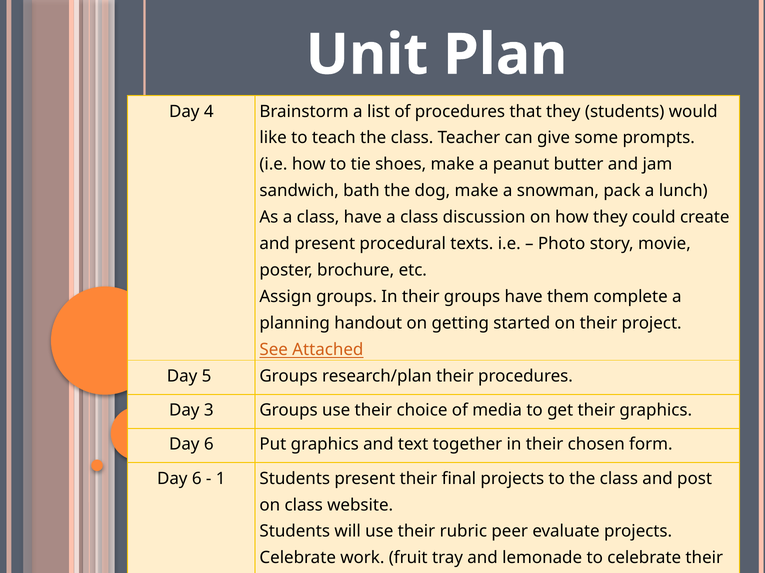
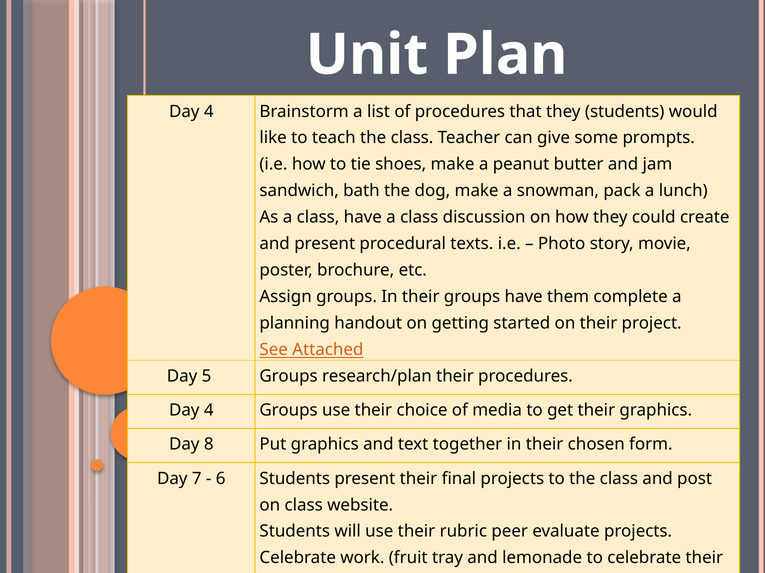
3: 3 -> 4 (209, 411)
6: 6 -> 8 (209, 445)
6: 6 -> 7 (197, 479)
1: 1 -> 6 (221, 479)
